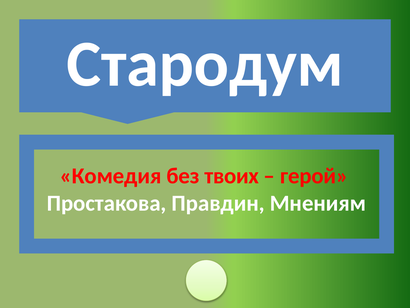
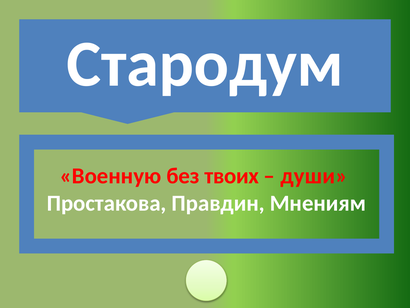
Комедия: Комедия -> Военную (110, 176)
герой: герой -> души (314, 176)
